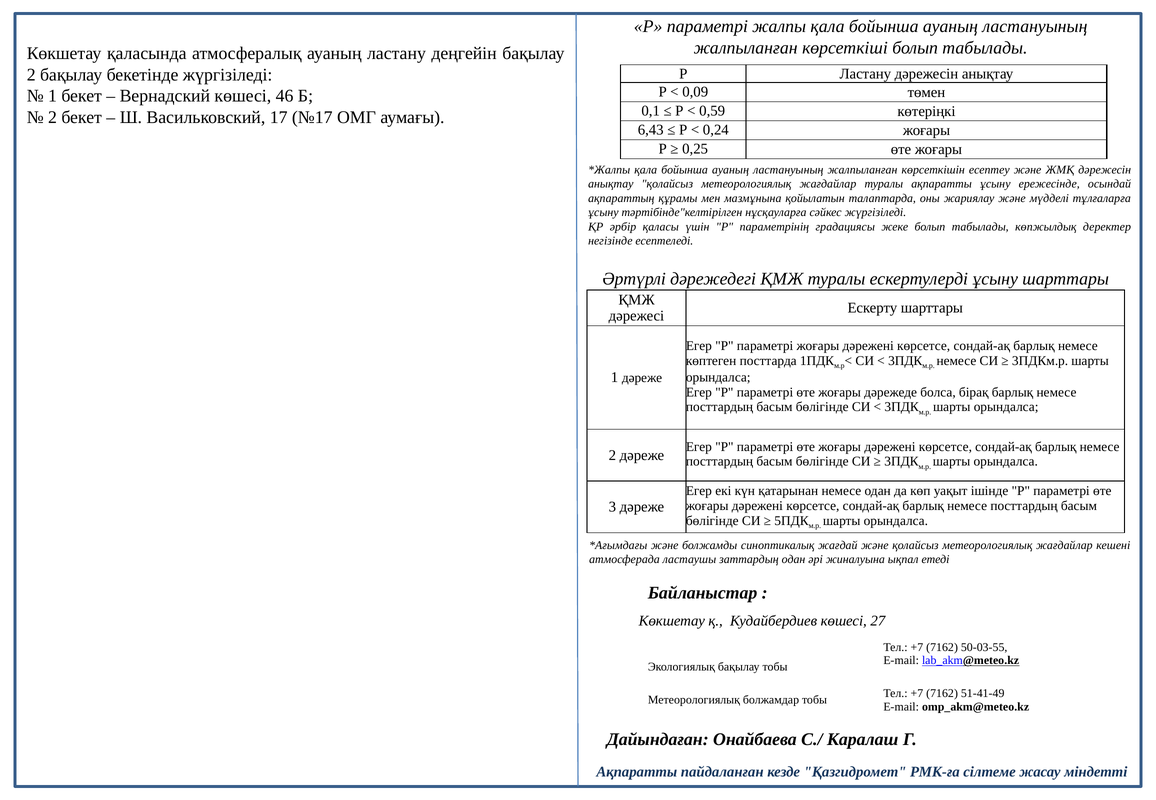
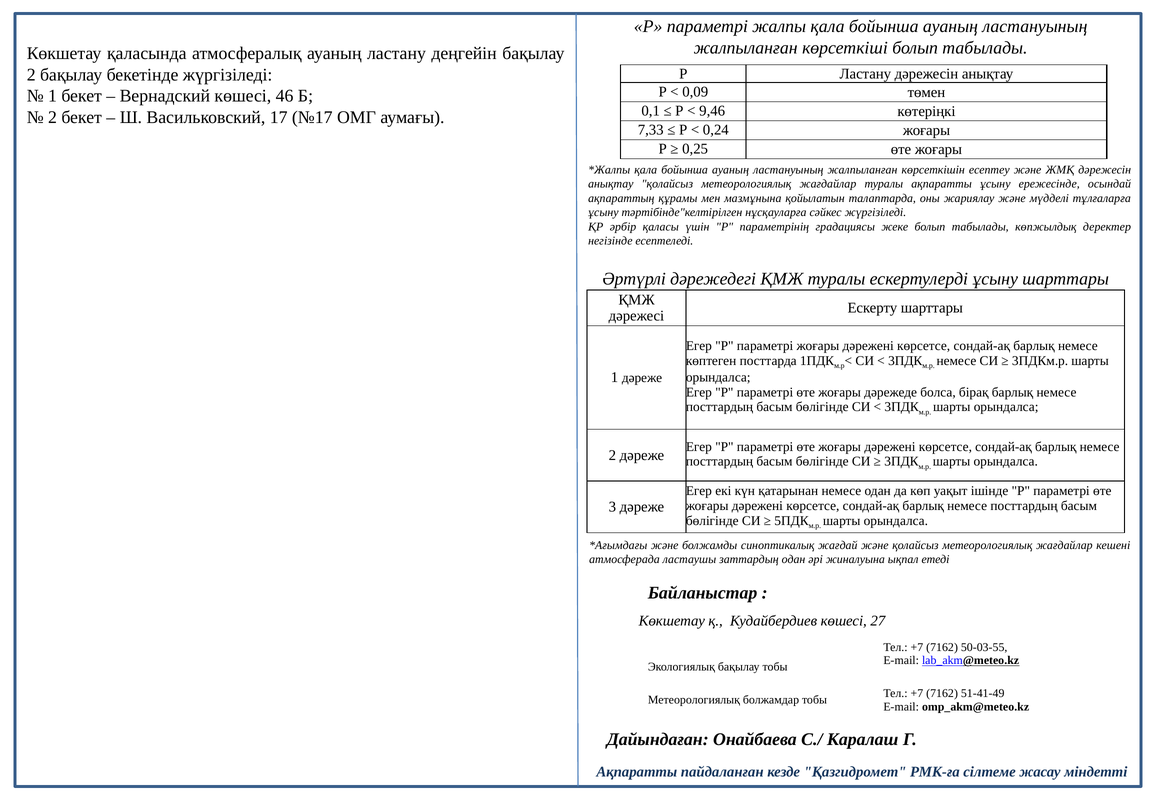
0,59: 0,59 -> 9,46 (712, 111)
6,43: 6,43 -> 7,33 (651, 130)
